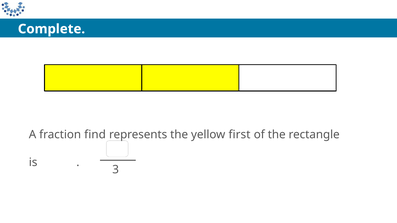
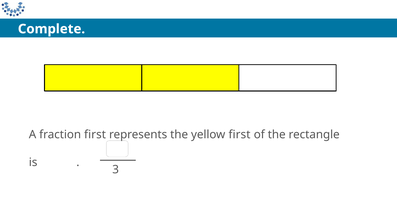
fraction find: find -> first (95, 135)
